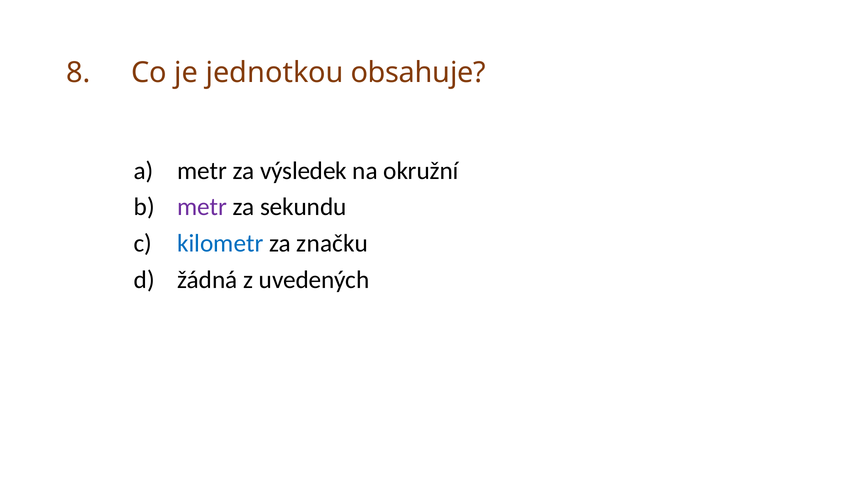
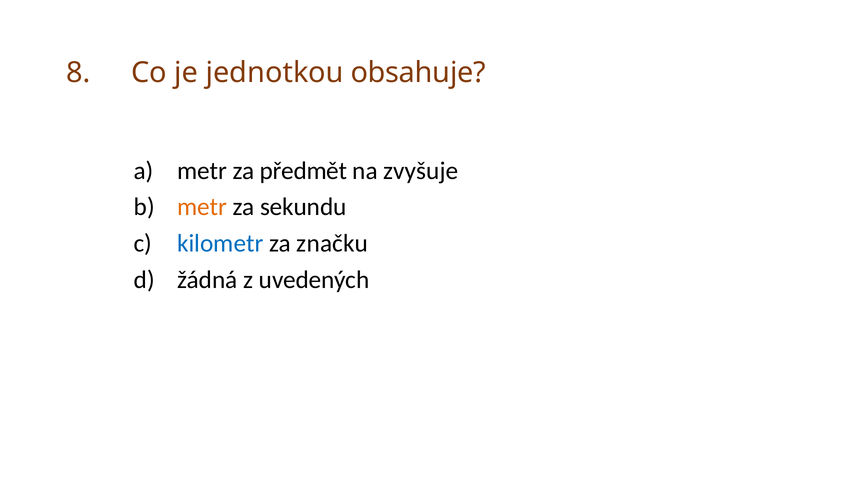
výsledek: výsledek -> předmět (303, 171)
okružní: okružní -> zvyšuje (421, 171)
metr colour: purple -> orange (202, 207)
